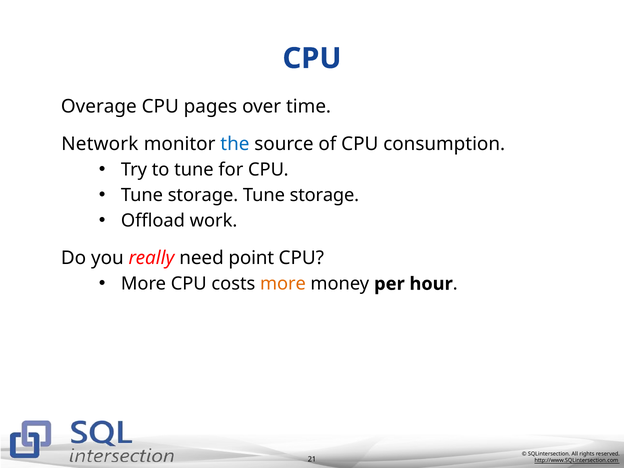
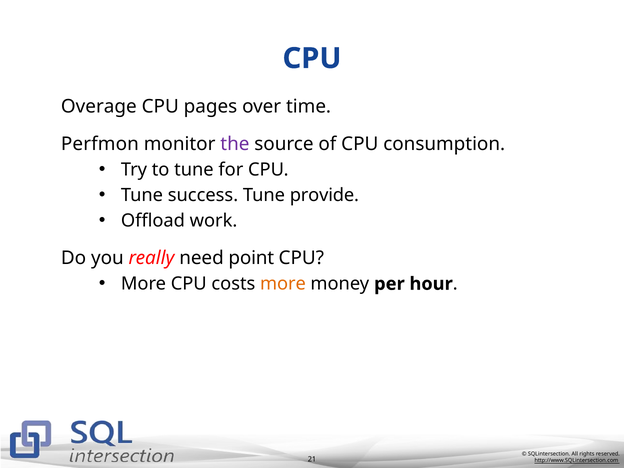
Network: Network -> Perfmon (100, 144)
the colour: blue -> purple (235, 144)
storage: storage -> success (203, 195)
storage: storage -> provide (324, 195)
